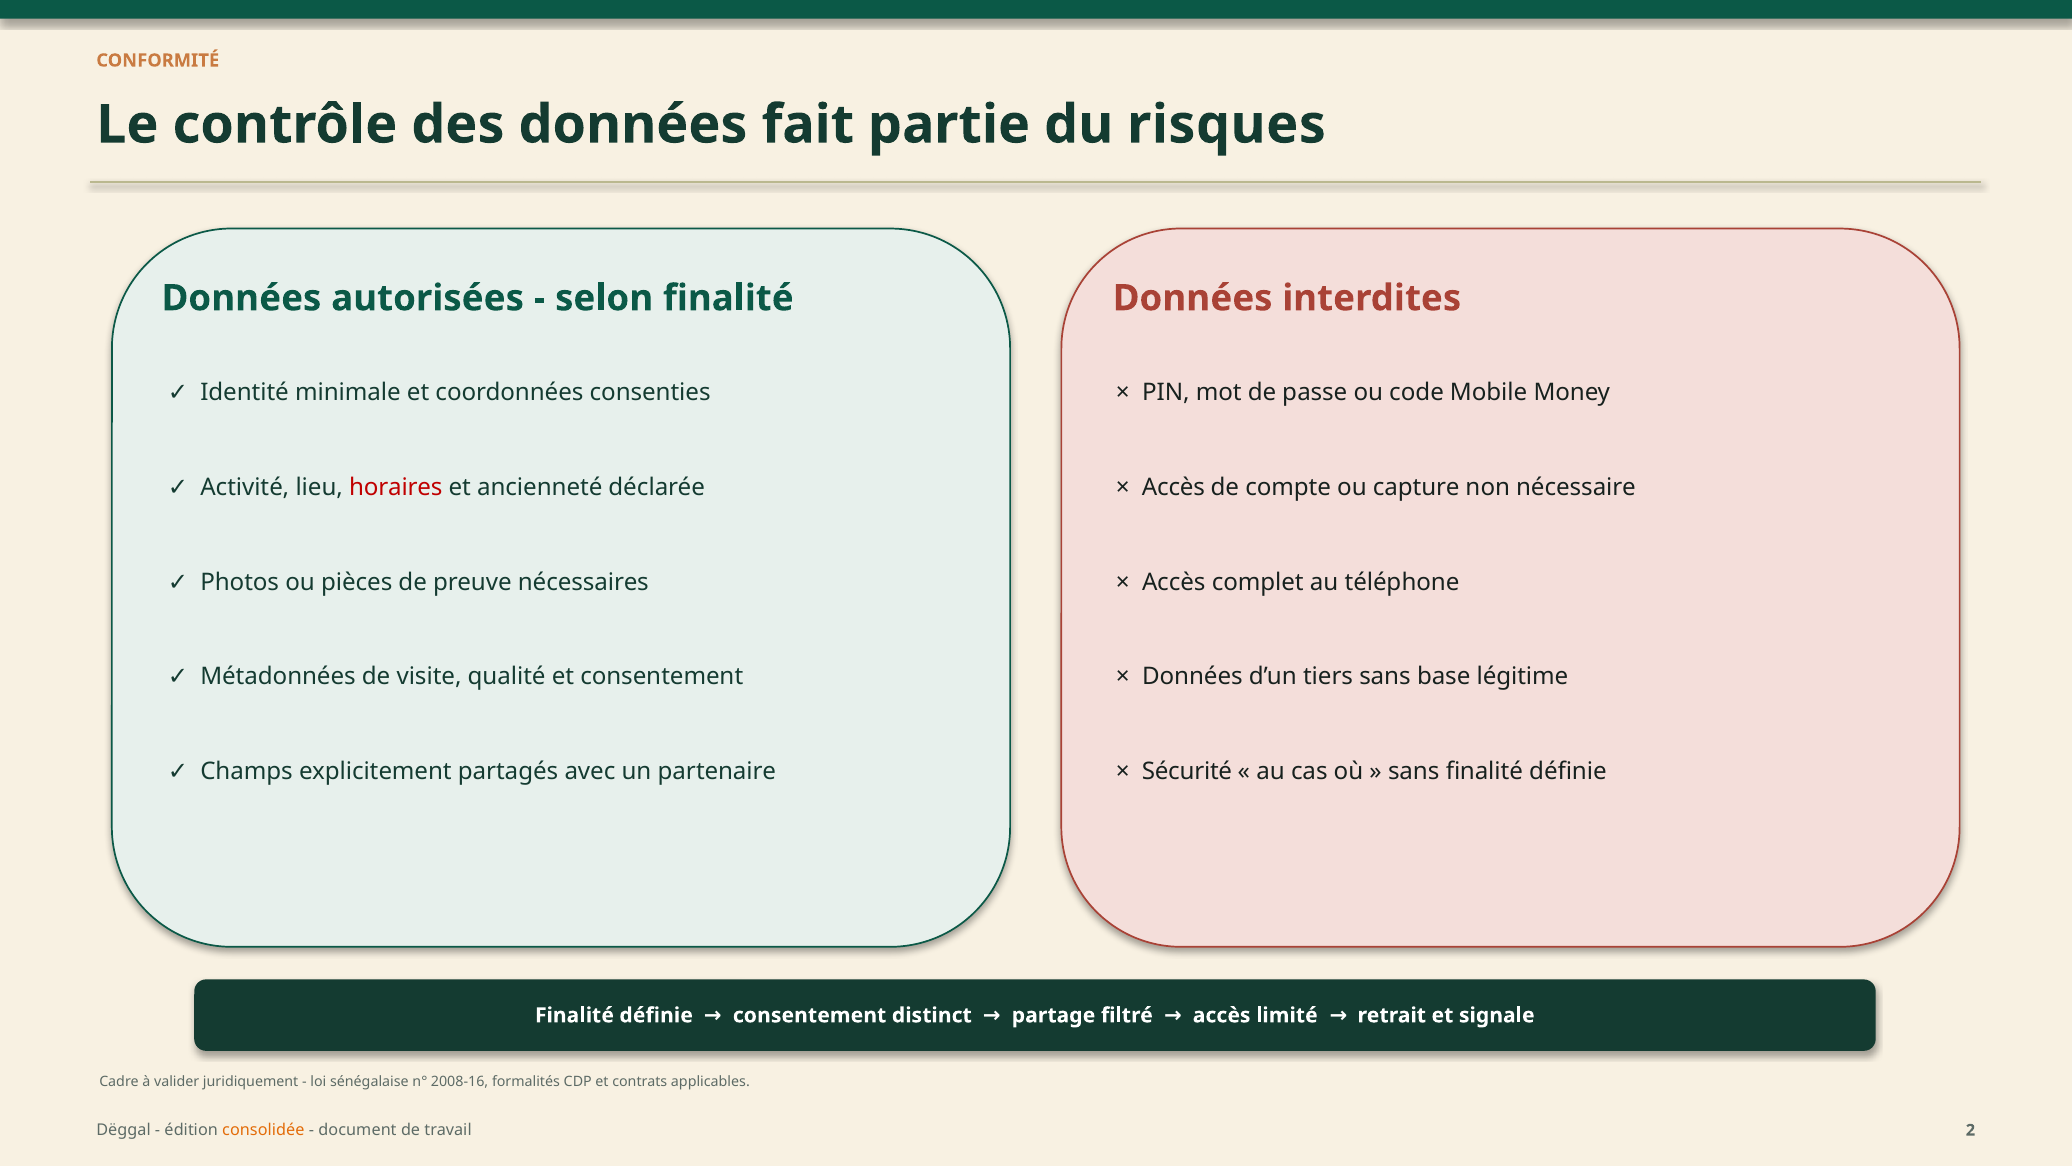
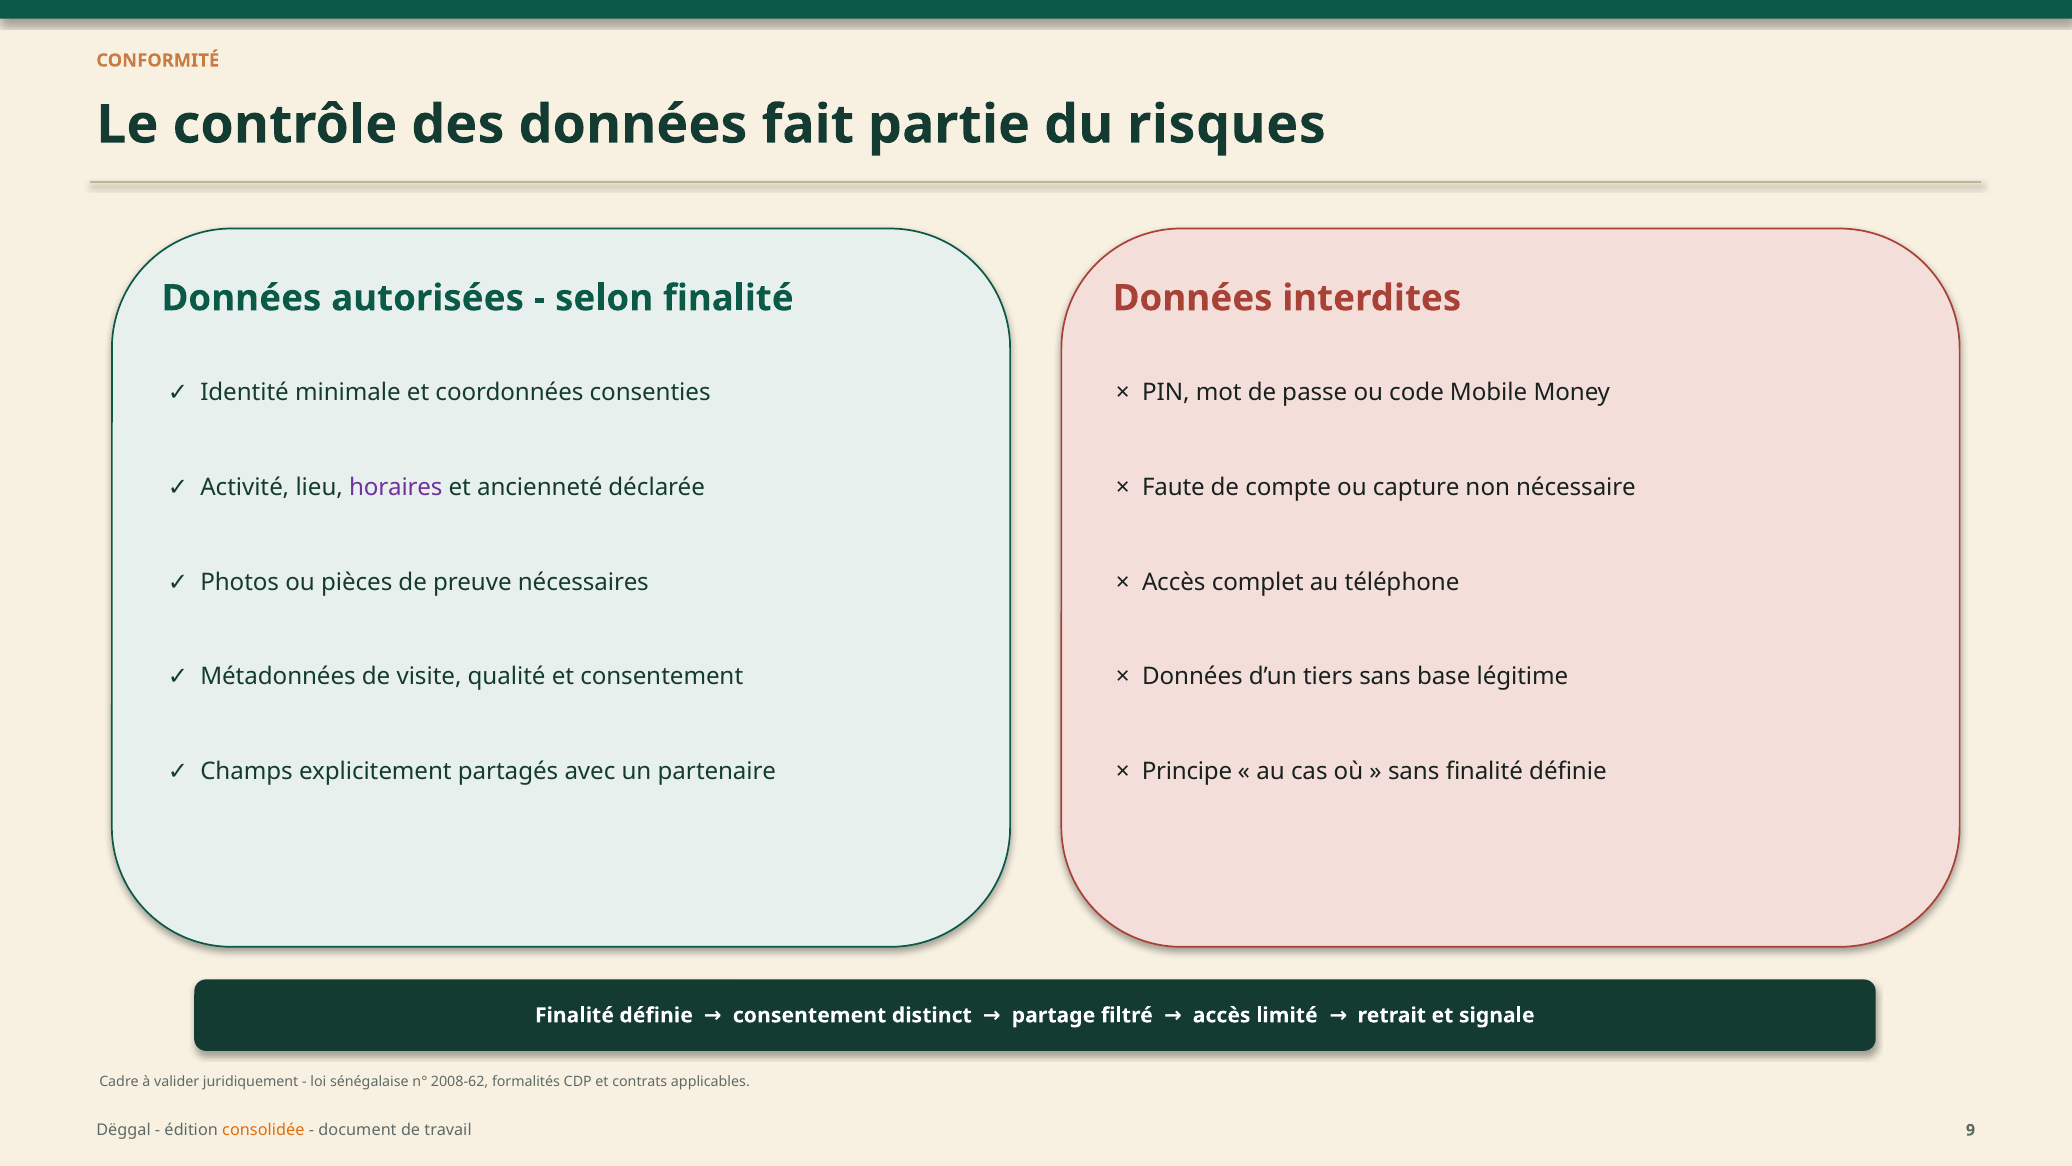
horaires colour: red -> purple (396, 487)
Accès: Accès -> Faute (1173, 487)
Sécurité: Sécurité -> Principe (1187, 771)
2008-16: 2008-16 -> 2008-62 (460, 1082)
2: 2 -> 9 (1970, 1130)
